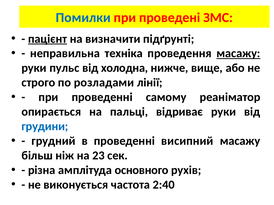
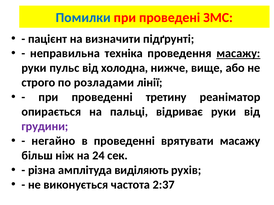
пацієнт underline: present -> none (48, 39)
самому: самому -> третину (166, 97)
грудини colour: blue -> purple (45, 127)
грудний: грудний -> негайно (53, 141)
висипний: висипний -> врятувати (187, 141)
23: 23 -> 24 (98, 156)
основного: основного -> виділяють (142, 170)
2:40: 2:40 -> 2:37 (164, 185)
